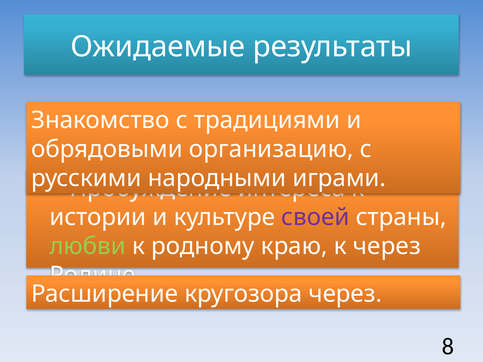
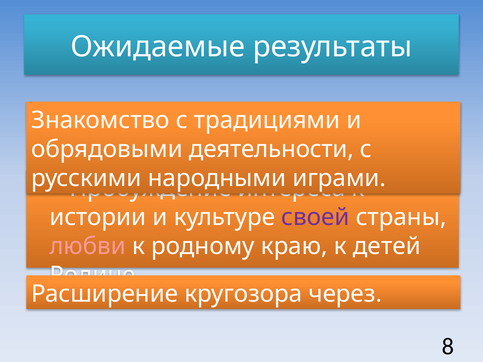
организацию: организацию -> деятельности (271, 149)
любви colour: light green -> pink (88, 246)
к через: через -> детей (387, 246)
